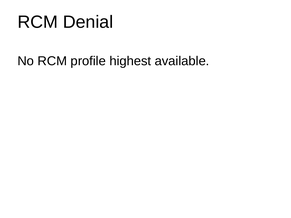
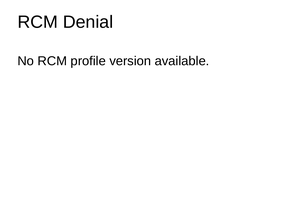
highest: highest -> version (130, 61)
